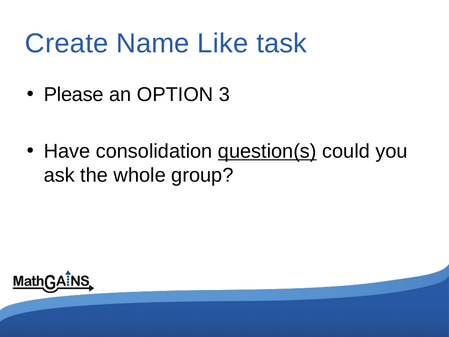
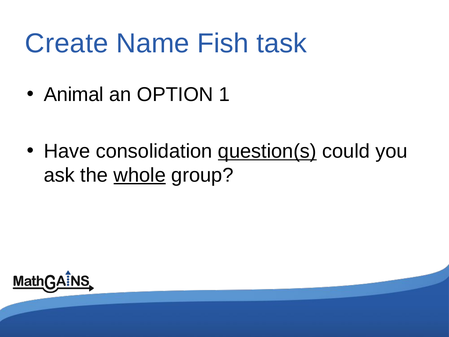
Like: Like -> Fish (223, 43)
Please: Please -> Animal (74, 94)
3: 3 -> 1 (224, 94)
whole underline: none -> present (140, 175)
